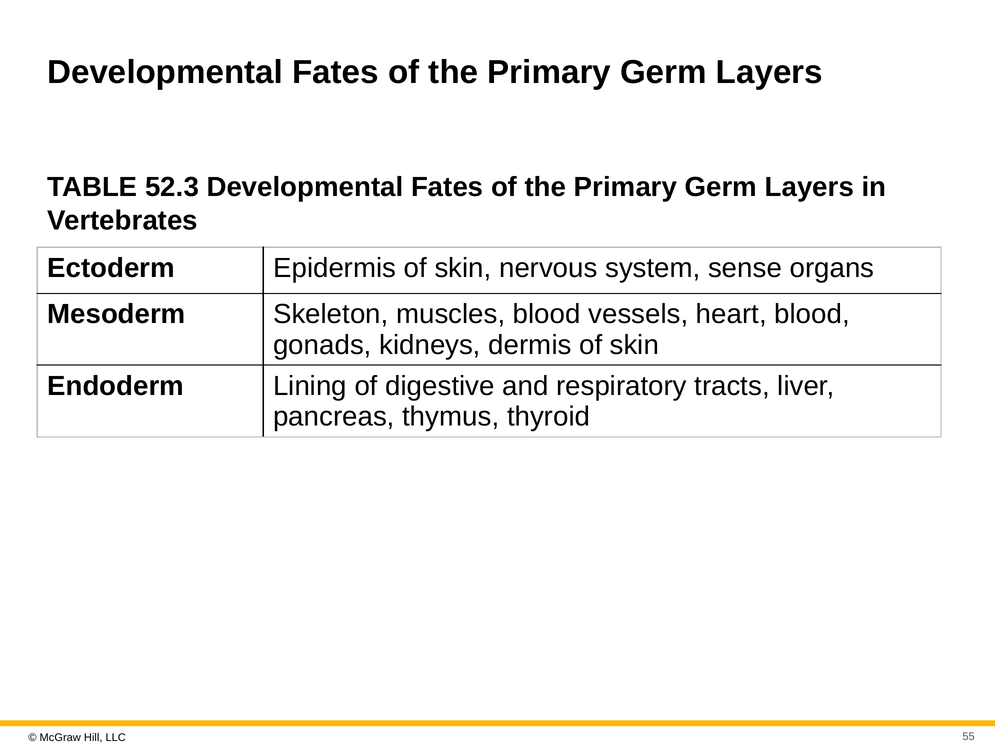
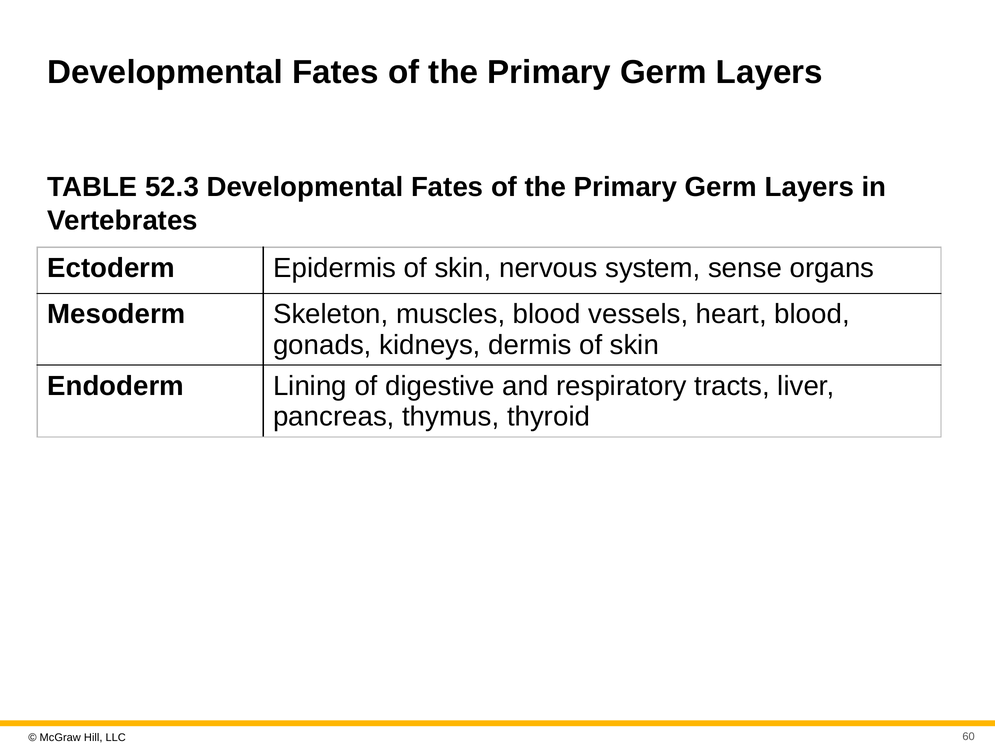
55: 55 -> 60 (969, 737)
